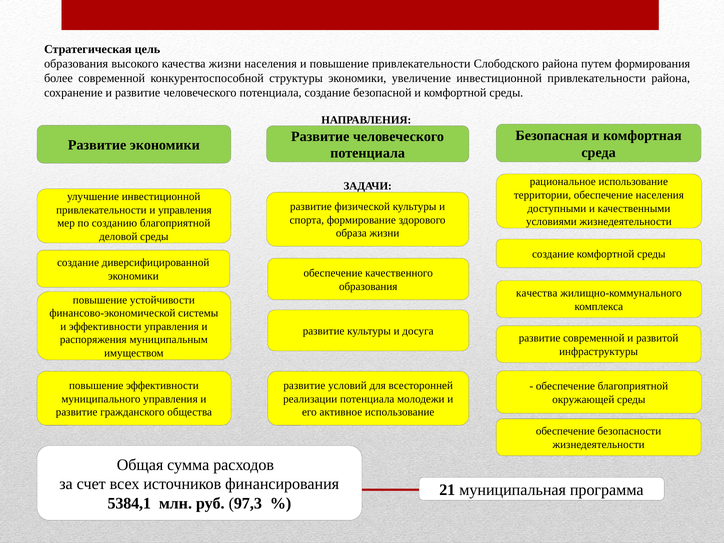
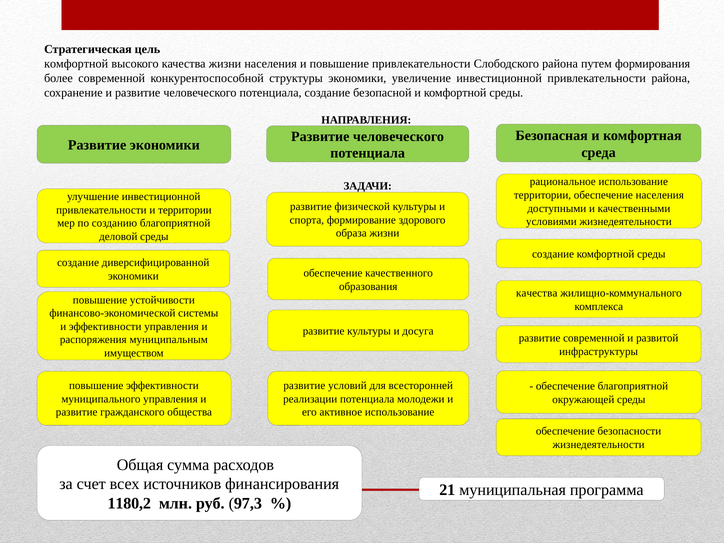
образования: образования -> комфортной (76, 64)
и управления: управления -> территории (185, 210)
5384,1: 5384,1 -> 1180,2 (129, 503)
